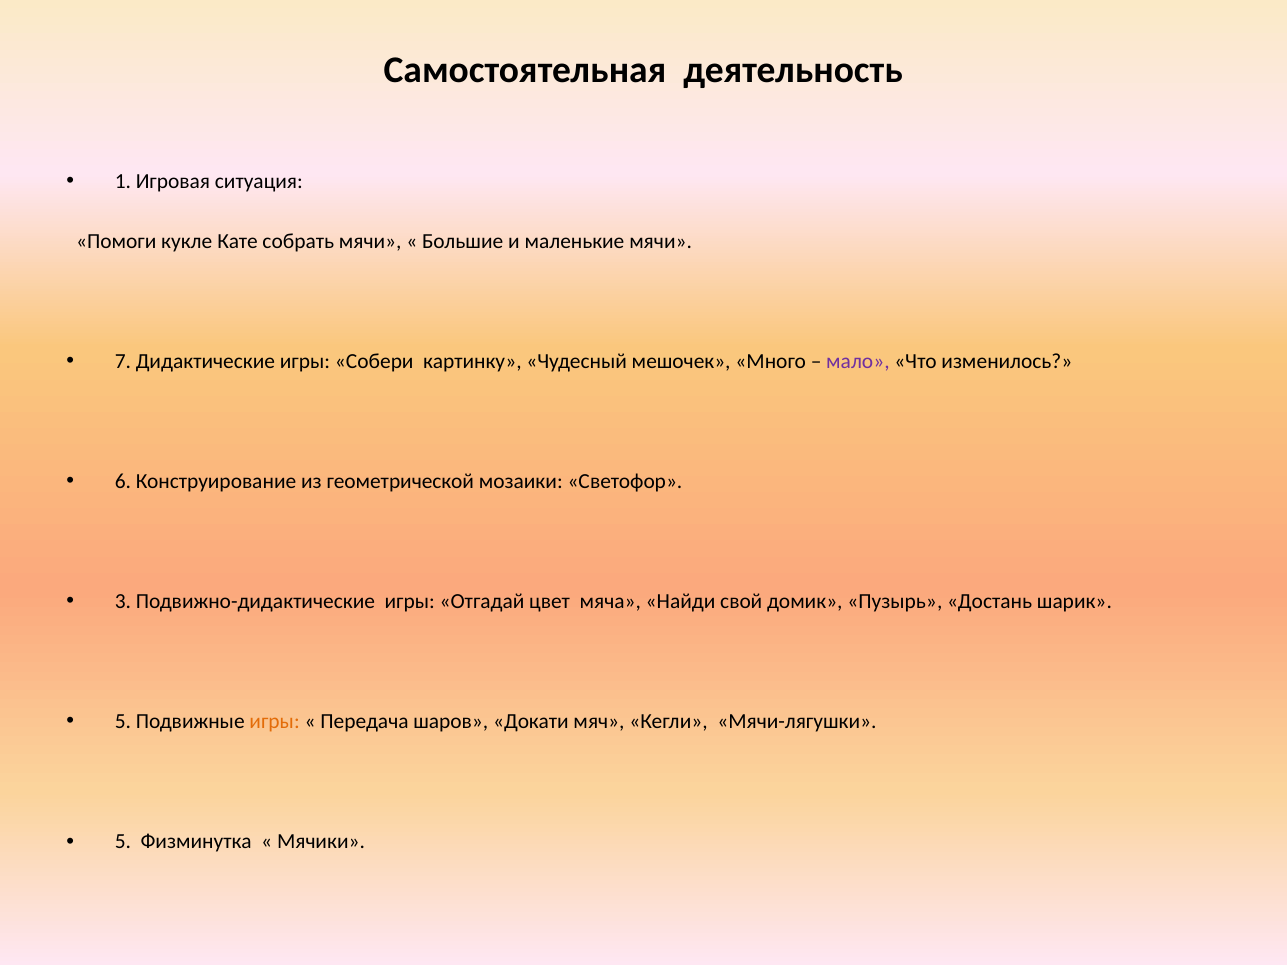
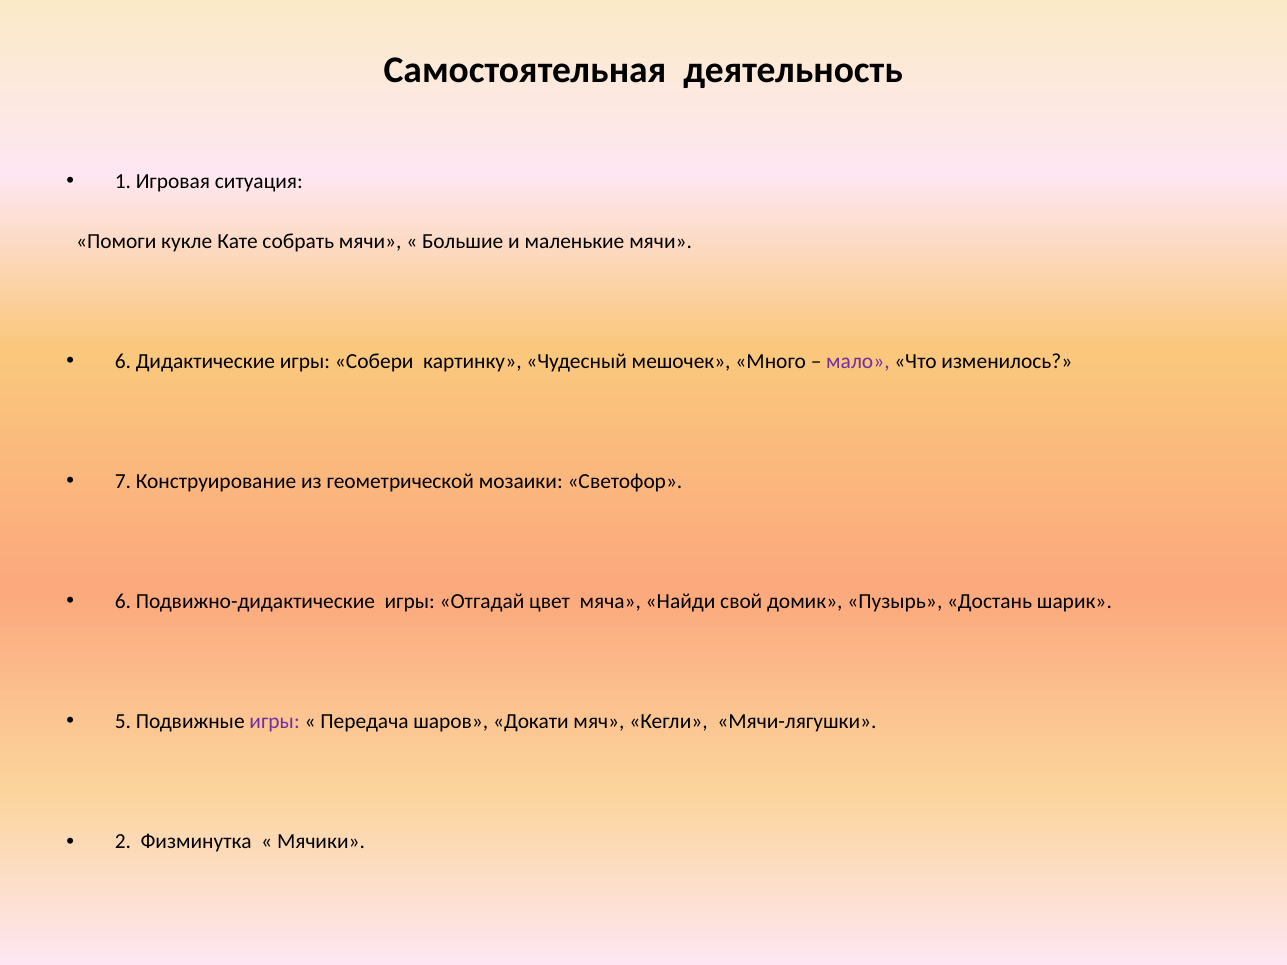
7: 7 -> 6 (123, 362)
6: 6 -> 7 (123, 482)
3: 3 -> 6 (123, 602)
игры colour: orange -> purple (275, 722)
5: 5 -> 2 (123, 842)
